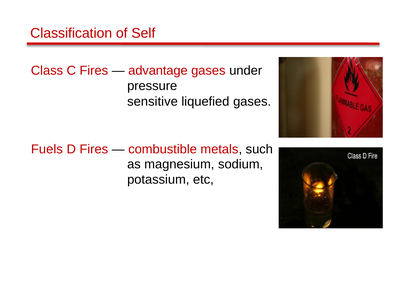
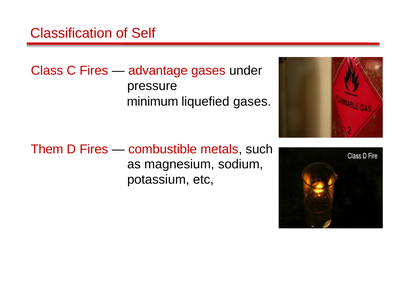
sensitive: sensitive -> minimum (153, 102)
Fuels: Fuels -> Them (47, 149)
